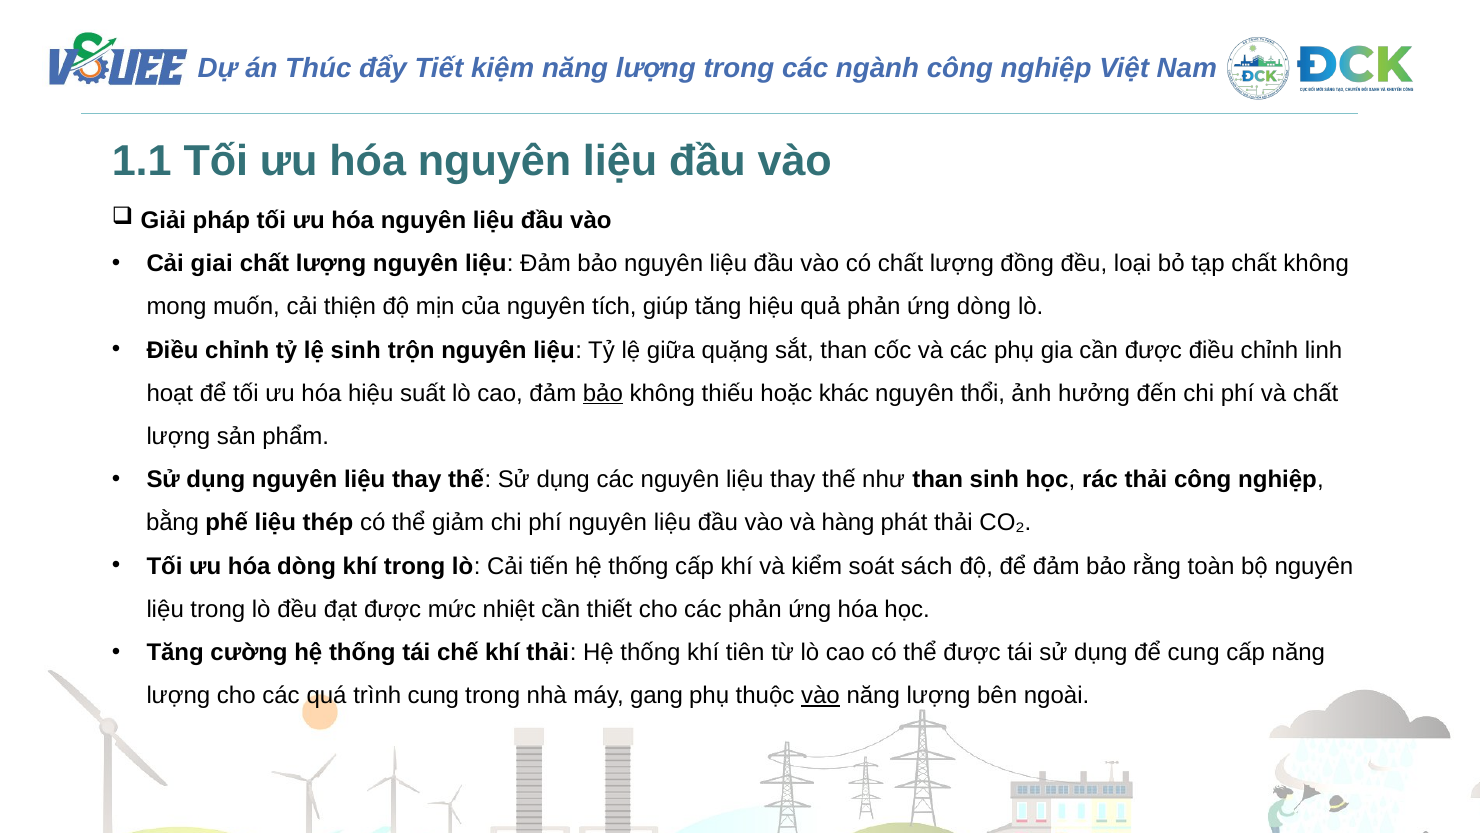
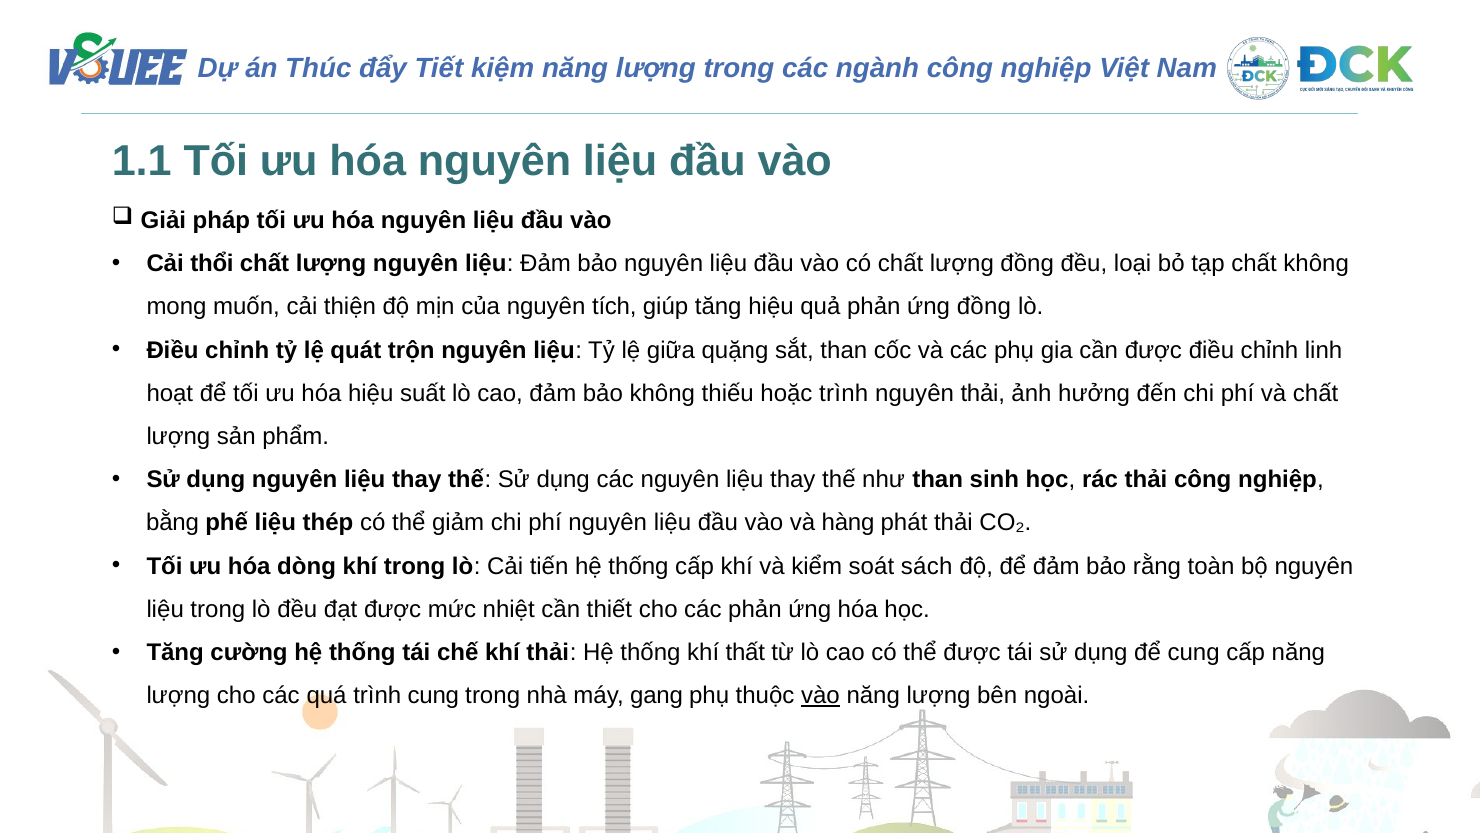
giai: giai -> thổi (212, 264)
ứng dòng: dòng -> đồng (984, 307)
lệ sinh: sinh -> quát (356, 350)
bảo underline: present -> none (603, 393)
hoặc khác: khác -> trình (844, 393)
nguyên thổi: thổi -> thải (983, 393)
tiên: tiên -> thất (745, 652)
